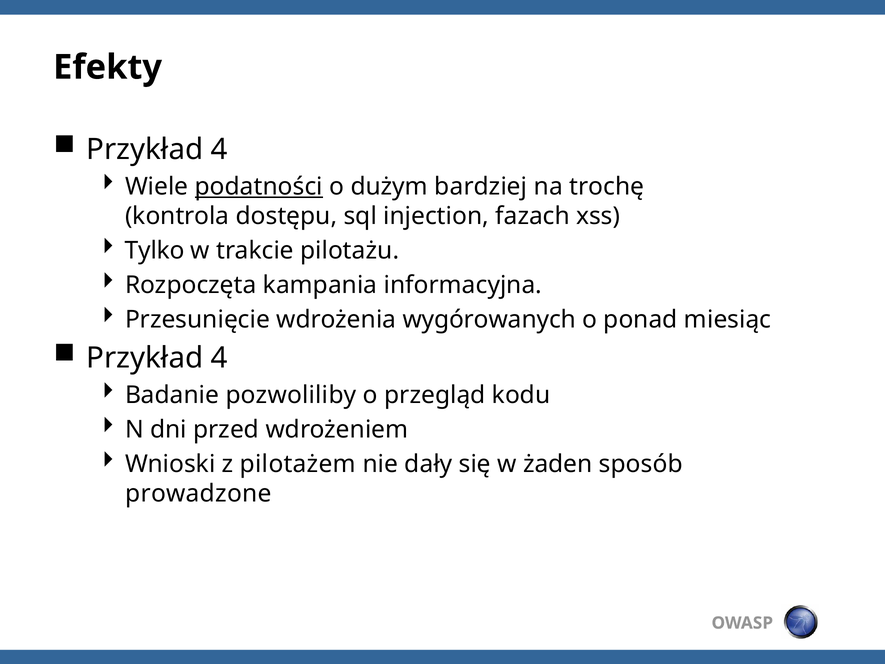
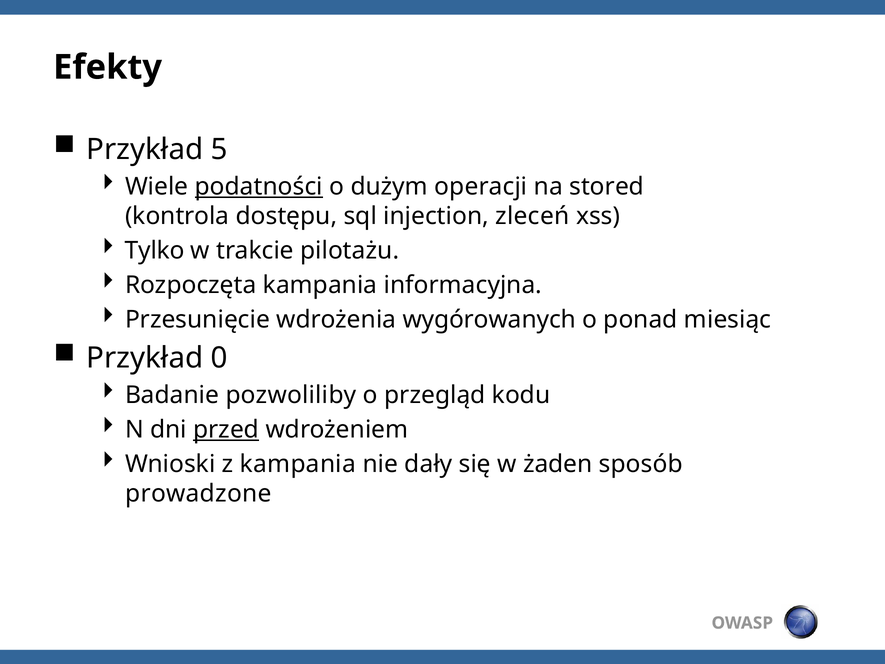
4: 4 -> 5 (219, 150)
bardziej: bardziej -> operacji (481, 187)
trochę: trochę -> stored (607, 187)
fazach: fazach -> zleceń (532, 216)
4: 4 -> 0 (219, 358)
przed underline: none -> present (226, 430)
z pilotażem: pilotażem -> kampania (298, 464)
